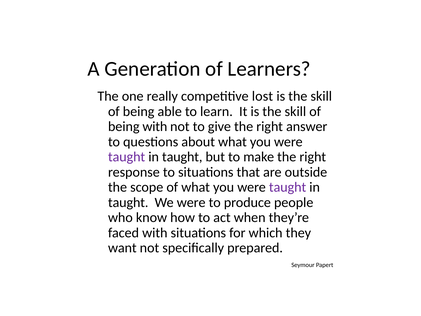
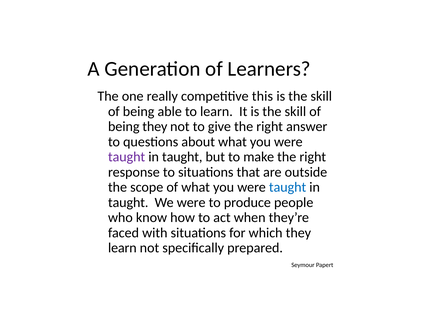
lost: lost -> this (262, 96)
being with: with -> they (155, 127)
taught colour: purple -> blue (288, 187)
want: want -> learn (122, 248)
